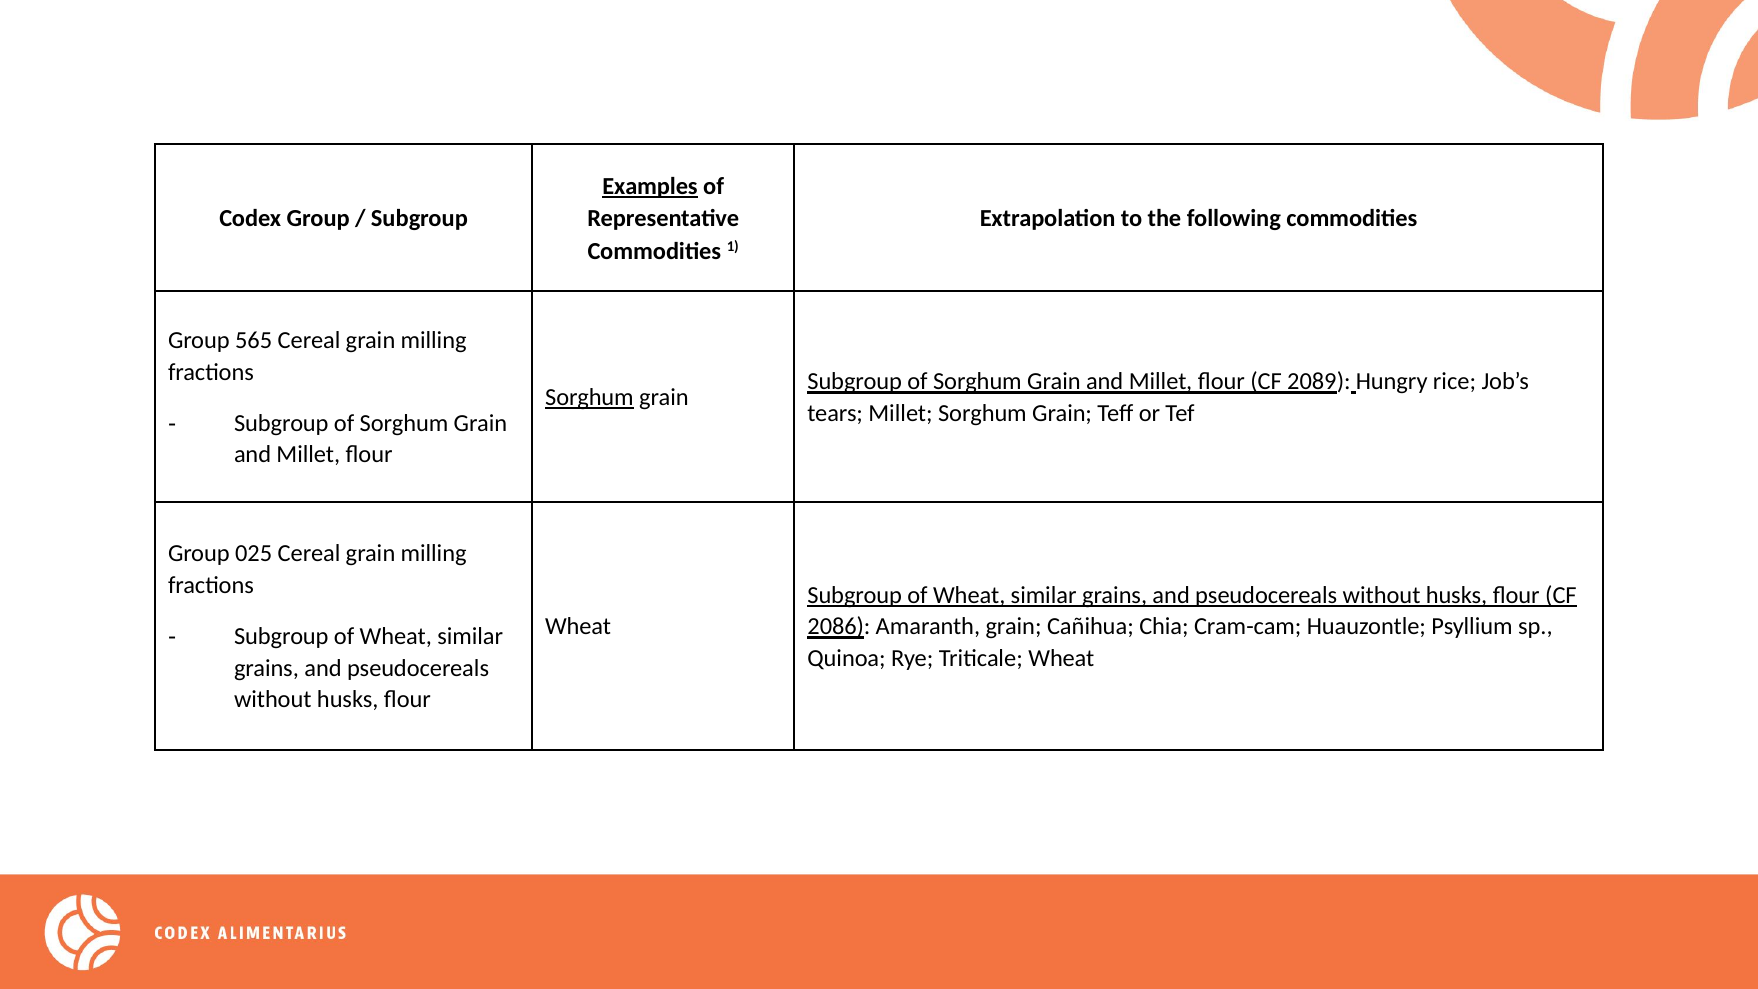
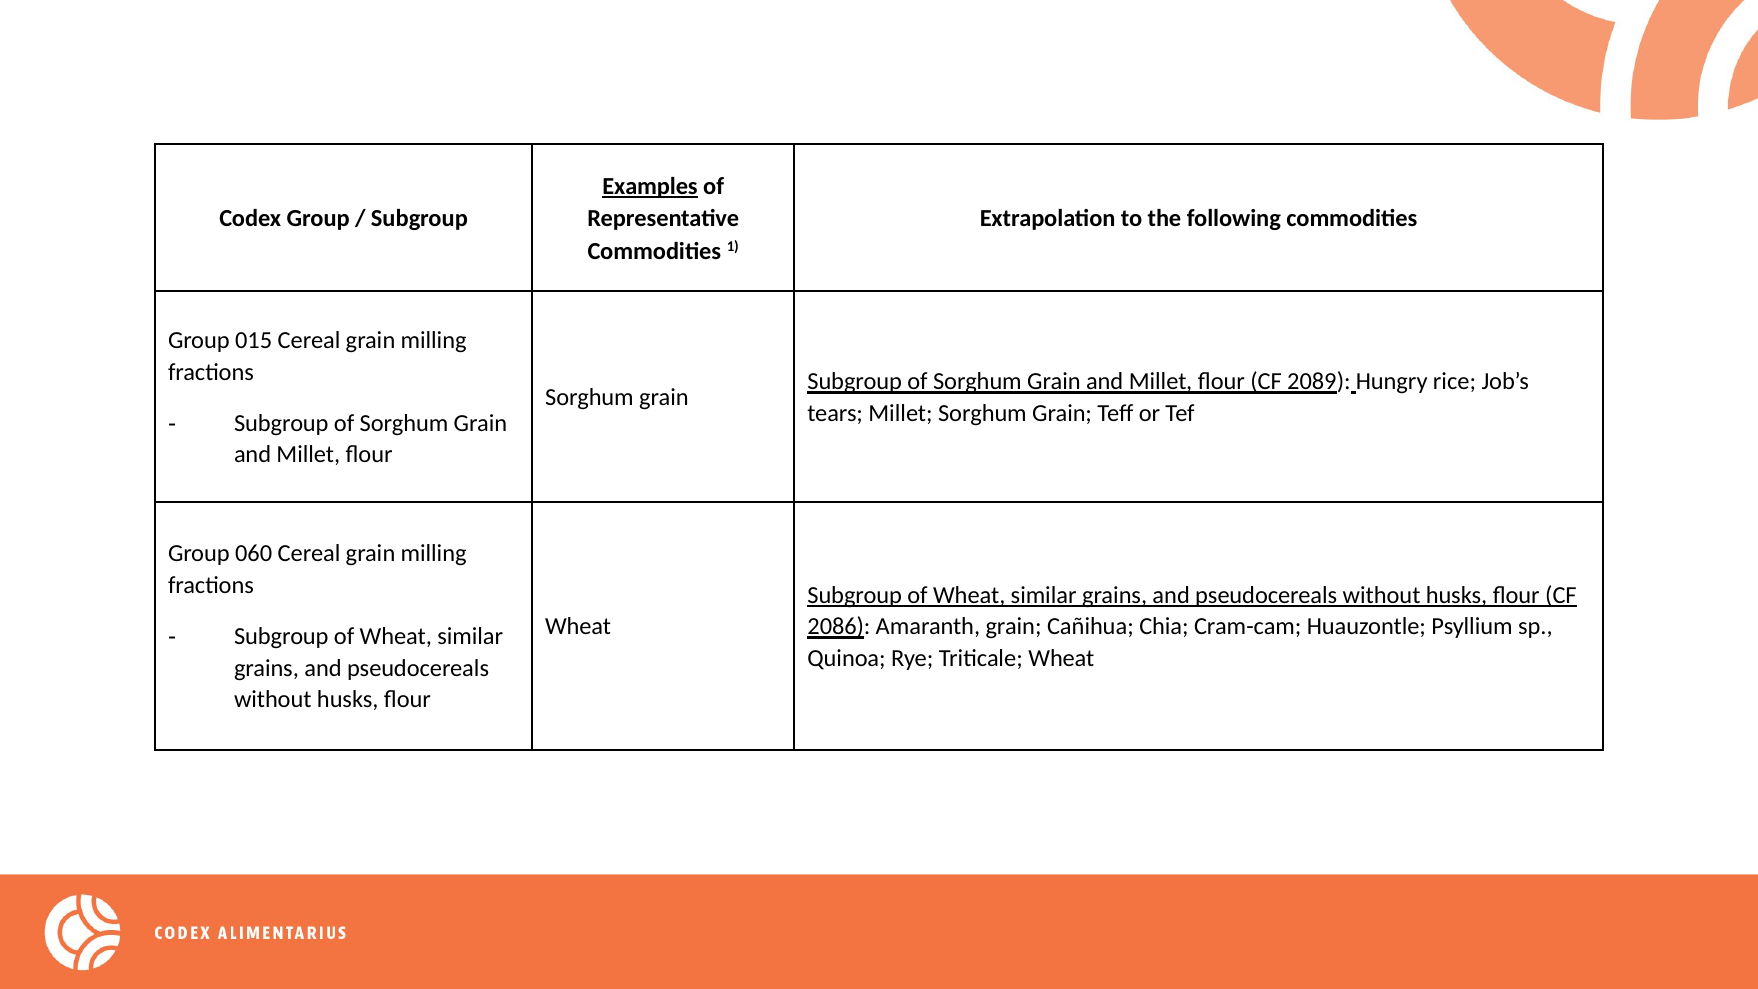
565: 565 -> 015 (254, 340)
Sorghum underline: present -> none (589, 398)
025: 025 -> 060 (254, 554)
